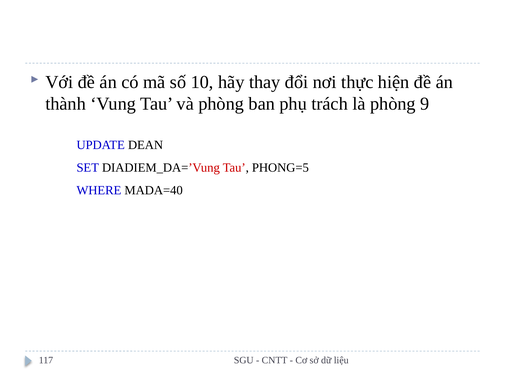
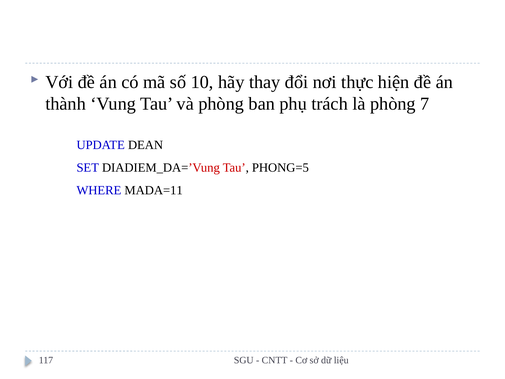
9: 9 -> 7 (425, 104)
MADA=40: MADA=40 -> MADA=11 (154, 190)
